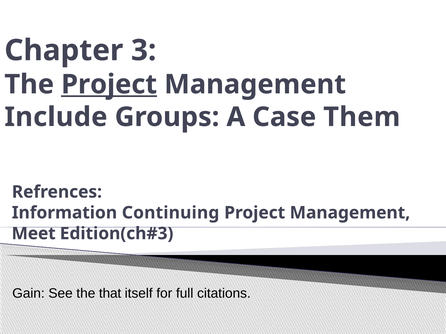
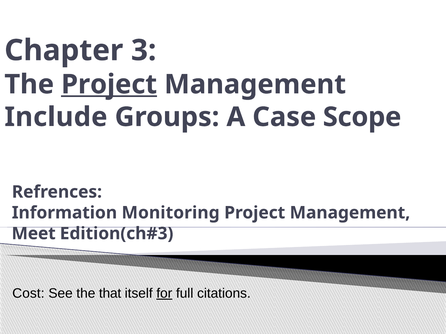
Them: Them -> Scope (362, 117)
Continuing: Continuing -> Monitoring (171, 213)
Gain: Gain -> Cost (28, 294)
for underline: none -> present (164, 294)
